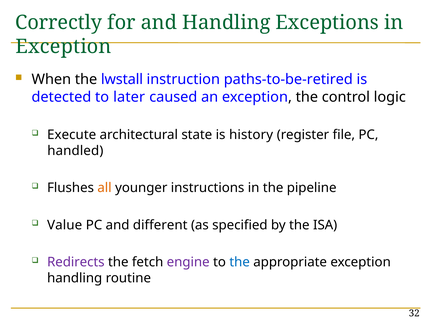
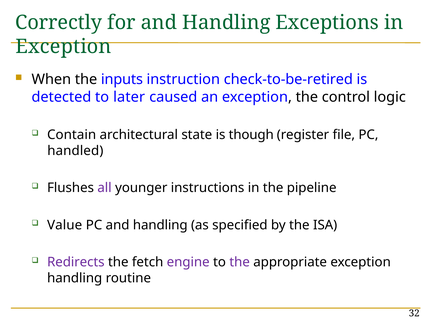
lwstall: lwstall -> inputs (122, 80)
paths-to-be-retired: paths-to-be-retired -> check-to-be-retired (288, 80)
Execute: Execute -> Contain (72, 135)
history: history -> though (251, 135)
all colour: orange -> purple (105, 188)
PC and different: different -> handling (160, 225)
the colour: blue -> purple (240, 262)
